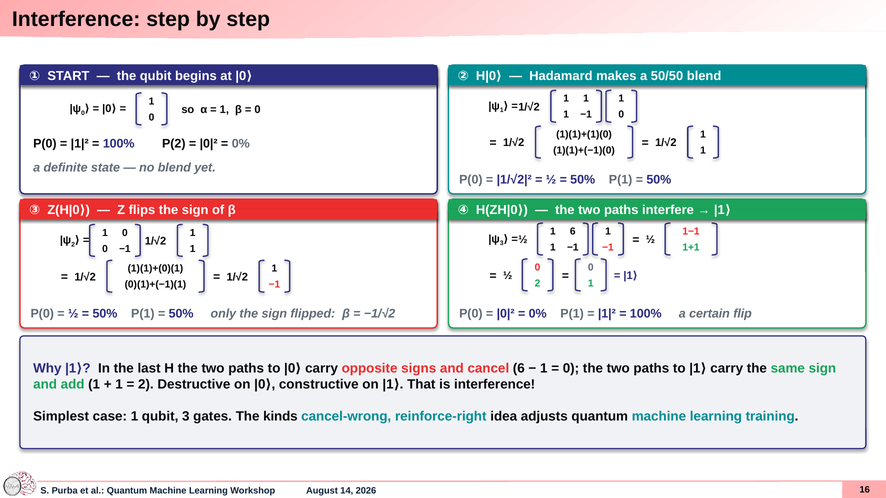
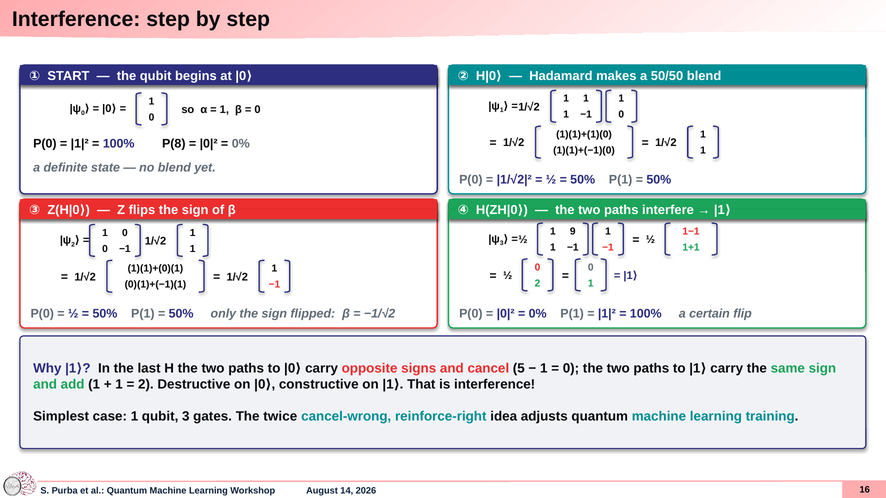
P(2: P(2 -> P(8 (174, 144)
1 6: 6 -> 9 (573, 232)
cancel 6: 6 -> 5 (519, 368)
kinds: kinds -> twice (280, 417)
